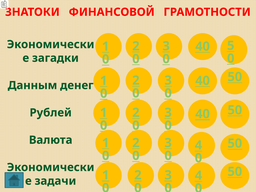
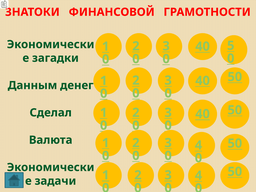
Рублей: Рублей -> Сделал (51, 113)
